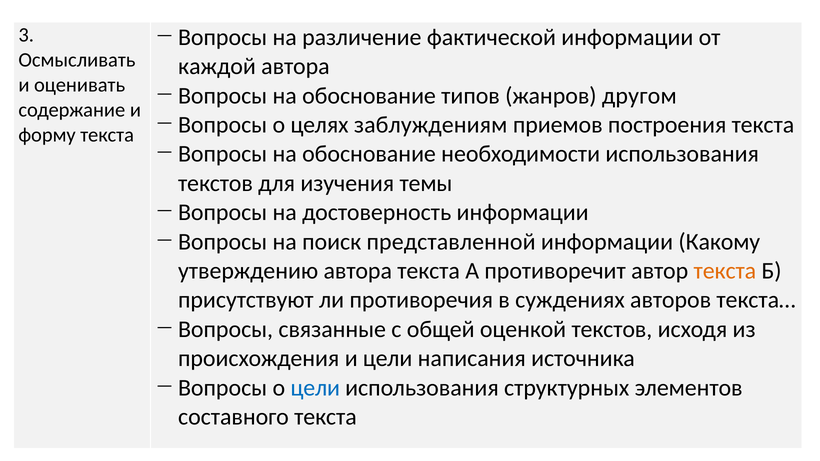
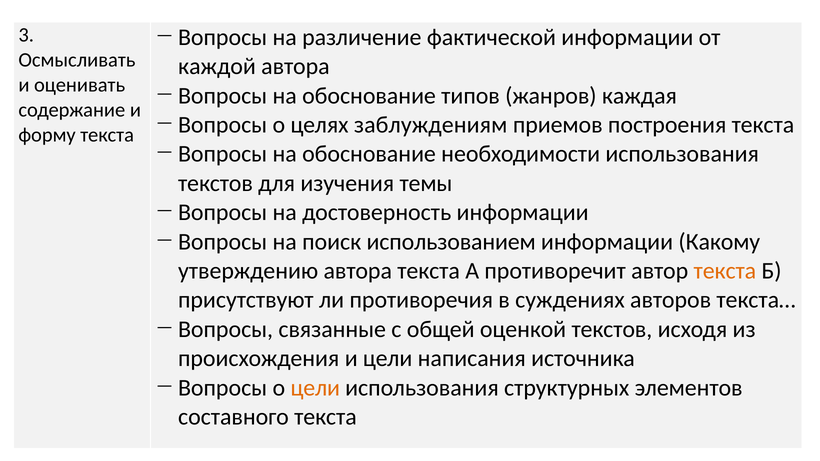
другом: другом -> каждая (639, 96)
представленной: представленной -> использованием (451, 242)
цели colour: blue -> orange (315, 388)
